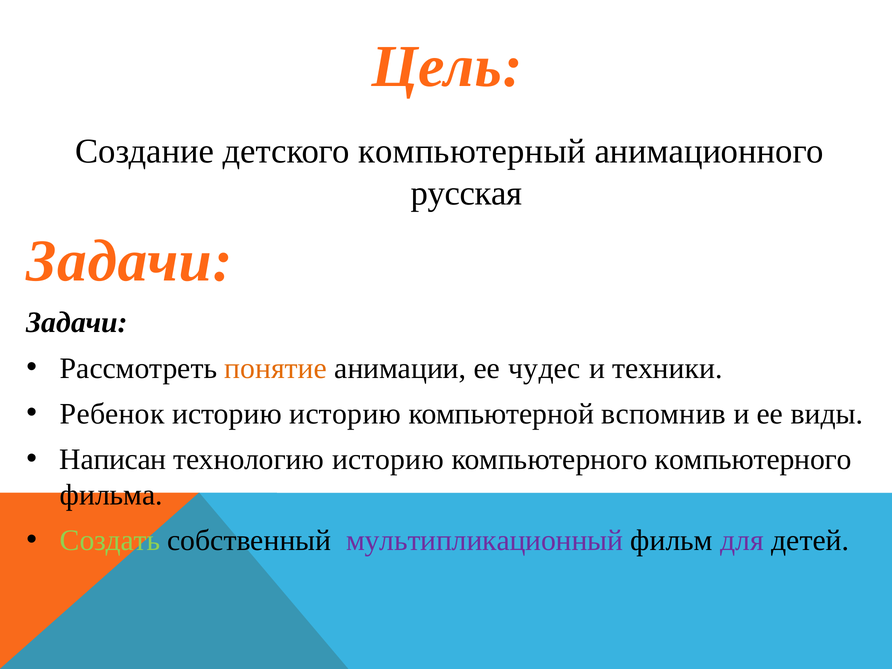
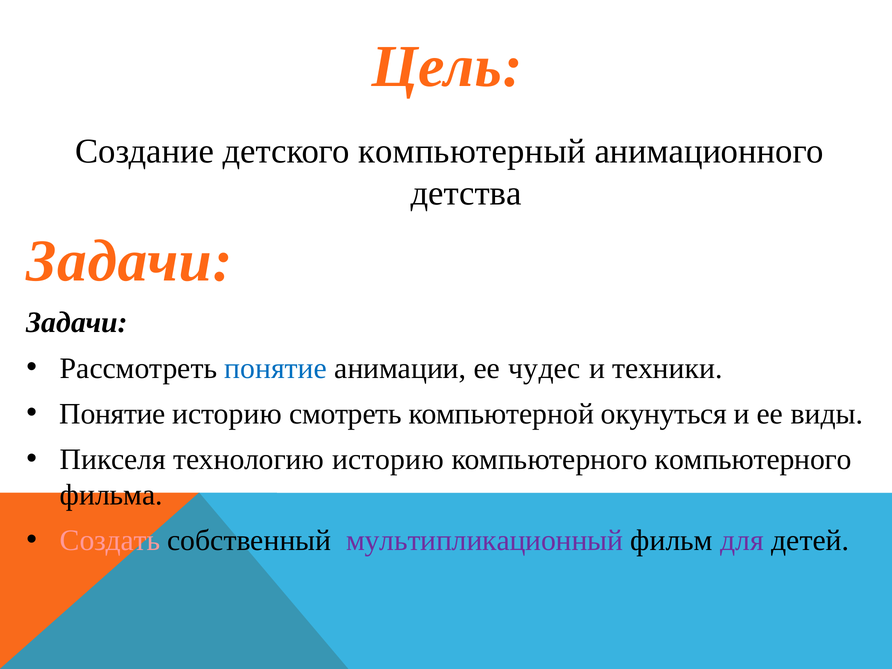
русская: русская -> детства (466, 193)
понятие colour: orange -> blue (276, 368)
Ребенок: Ребенок -> Понятие (112, 414)
историю историю: историю -> смотреть (345, 414)
вспомнив: вспомнив -> окунуться (664, 414)
Написан: Написан -> Пикселя (113, 459)
Создать colour: light green -> pink (110, 541)
